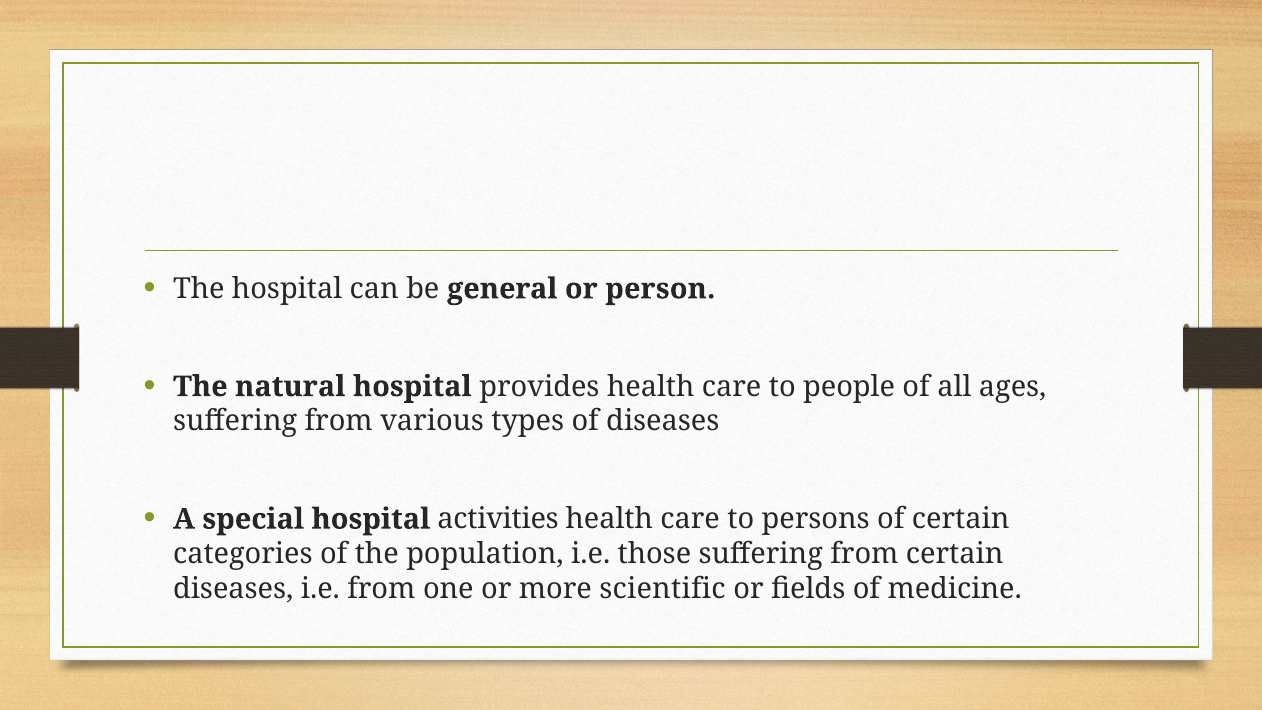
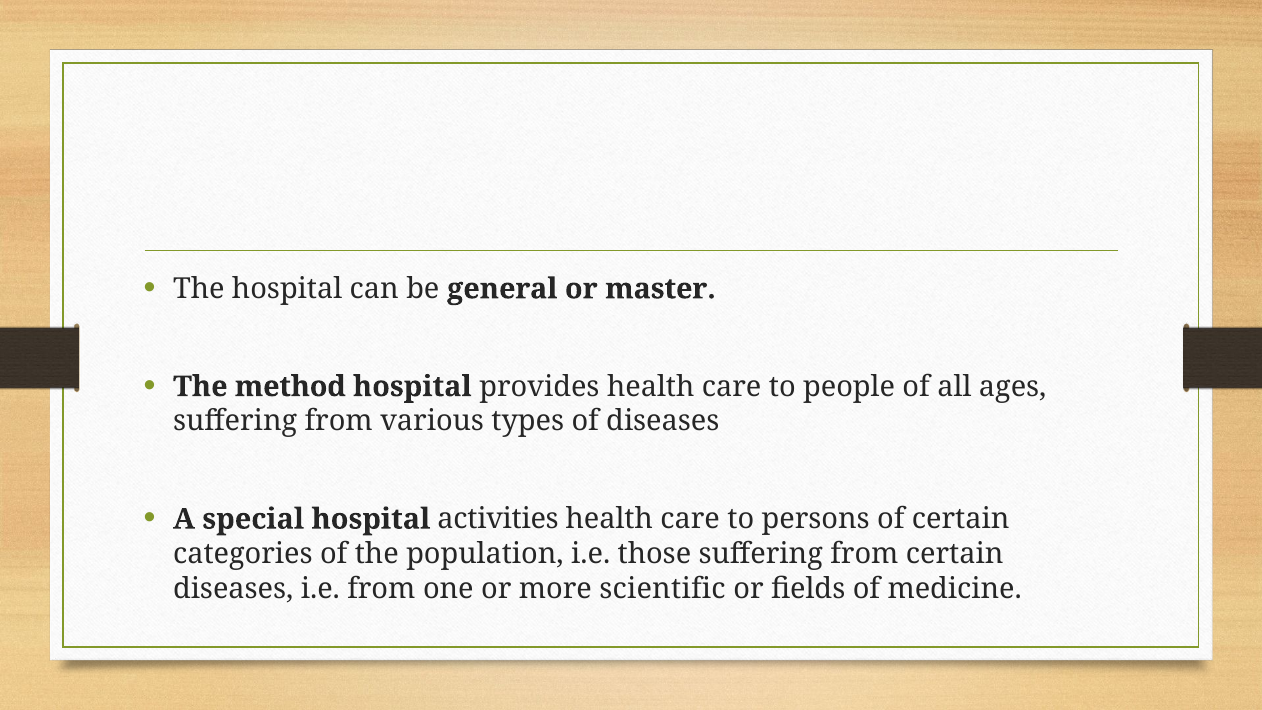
person: person -> master (660, 289)
natural: natural -> method (290, 387)
